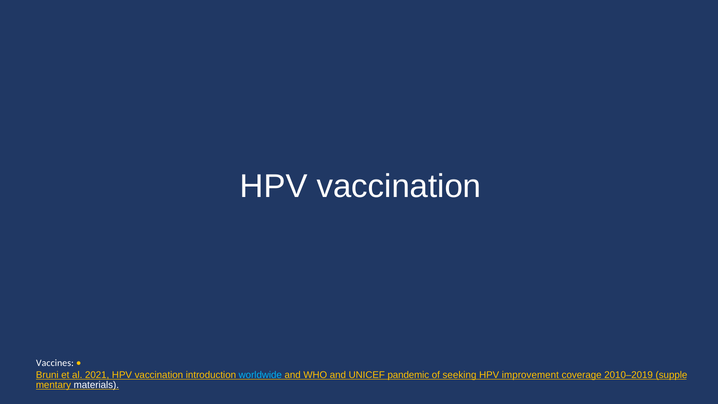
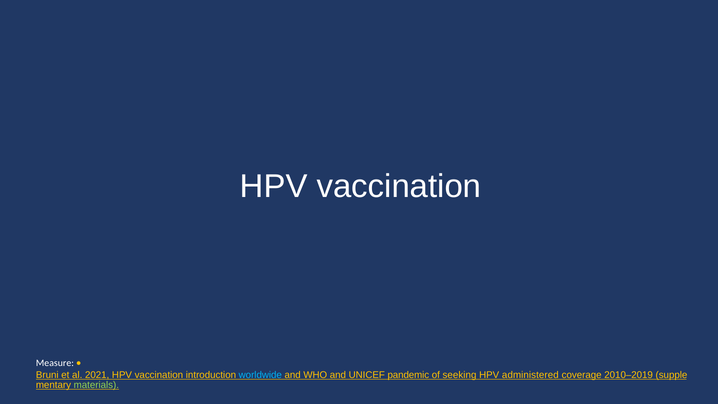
Vaccines: Vaccines -> Measure (55, 363)
improvement: improvement -> administered (530, 375)
materials colour: white -> light green (96, 385)
